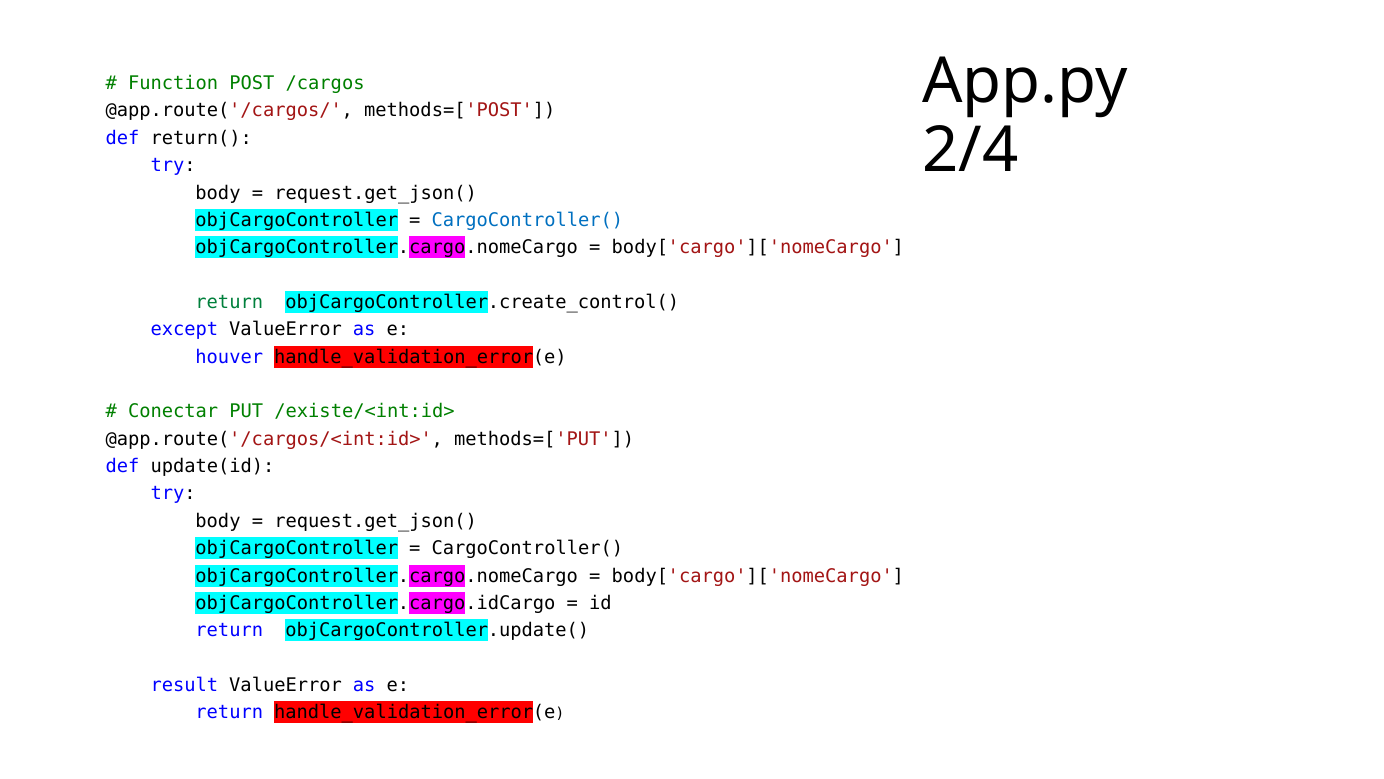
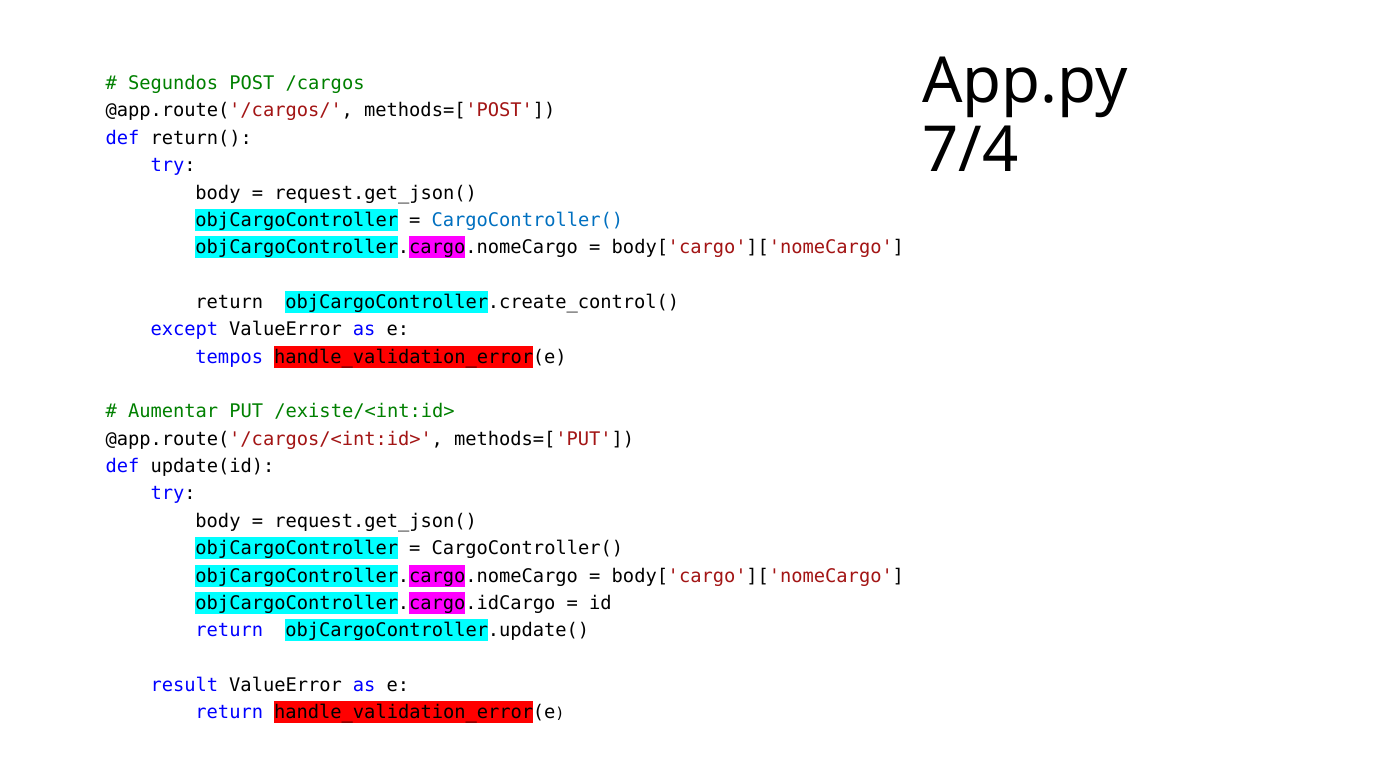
Function: Function -> Segundos (173, 83)
2/4: 2/4 -> 7/4 (970, 151)
return colour: green -> black (229, 302)
houver: houver -> tempos (229, 357)
Conectar: Conectar -> Aumentar (173, 411)
